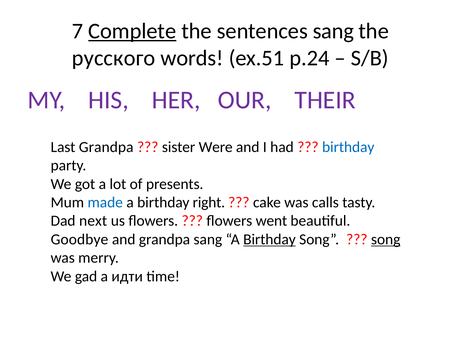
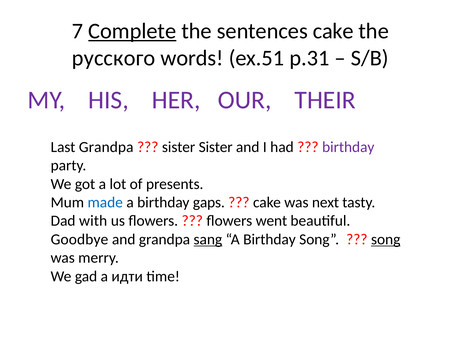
sentences sang: sang -> cake (333, 31)
p.24: p.24 -> p.31 (309, 58)
sister Were: Were -> Sister (216, 147)
birthday colour: blue -> purple (348, 147)
right: right -> gaps (209, 202)
calls: calls -> next (325, 202)
next: next -> with (93, 221)
sang underline: none -> present (208, 239)
Birthday underline: present -> none (269, 239)
